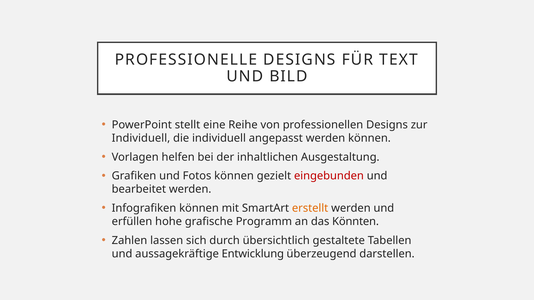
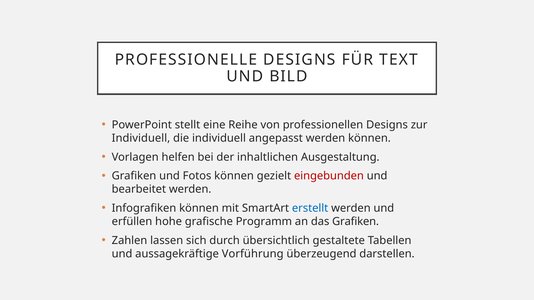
erstellt colour: orange -> blue (310, 208)
das Könnten: Könnten -> Grafiken (356, 222)
Entwicklung: Entwicklung -> Vorführung (253, 254)
